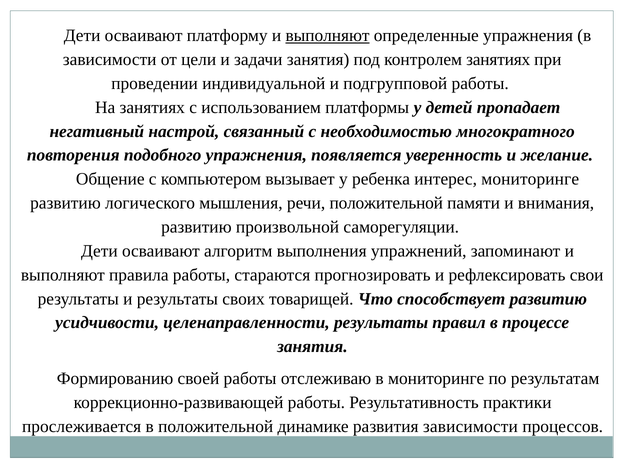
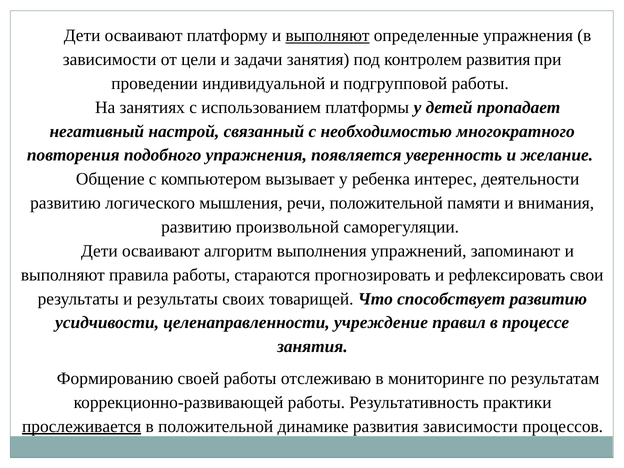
контролем занятиях: занятиях -> развития (498, 60)
интерес мониторинге: мониторинге -> деятельности (530, 179)
целенаправленности результаты: результаты -> учреждение (381, 323)
прослеживается underline: none -> present (82, 426)
